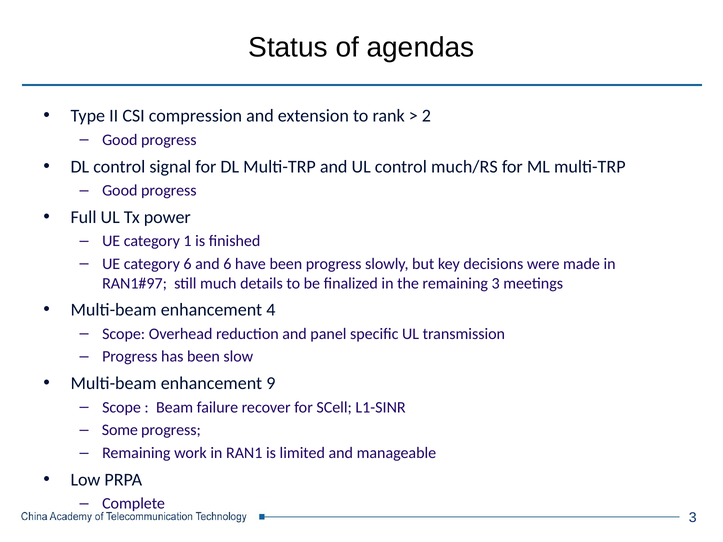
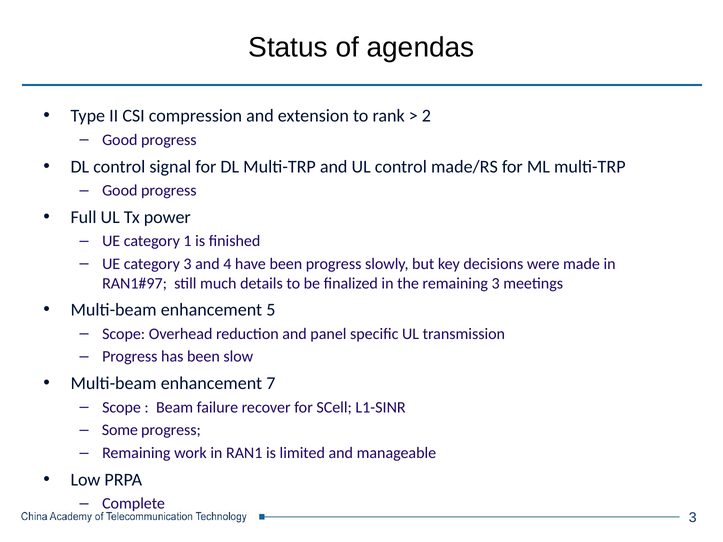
much/RS: much/RS -> made/RS (464, 167)
category 6: 6 -> 3 (188, 264)
and 6: 6 -> 4 (227, 264)
4: 4 -> 5 (271, 310)
9: 9 -> 7 (271, 384)
